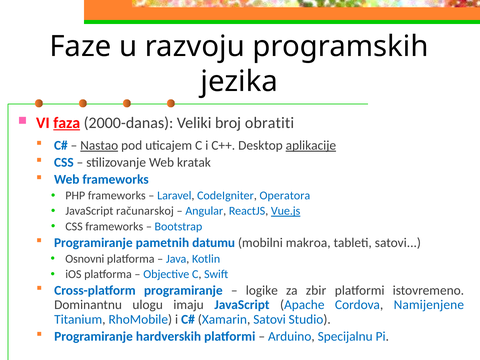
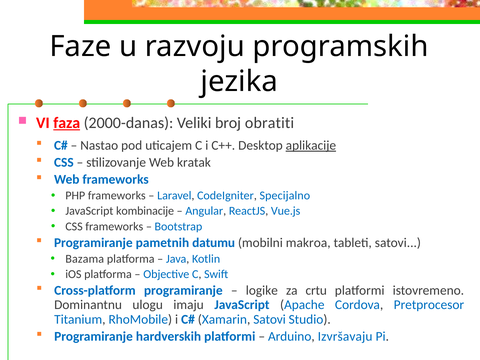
Nastao underline: present -> none (99, 145)
Operatora: Operatora -> Specijalno (285, 196)
računarskoj: računarskoj -> kombinacije (145, 211)
Vue.js underline: present -> none (286, 211)
Osnovni: Osnovni -> Bazama (85, 259)
zbir: zbir -> crtu (316, 291)
Namijenjene: Namijenjene -> Pretprocesor (429, 305)
Specijalnu: Specijalnu -> Izvršavaju (345, 336)
